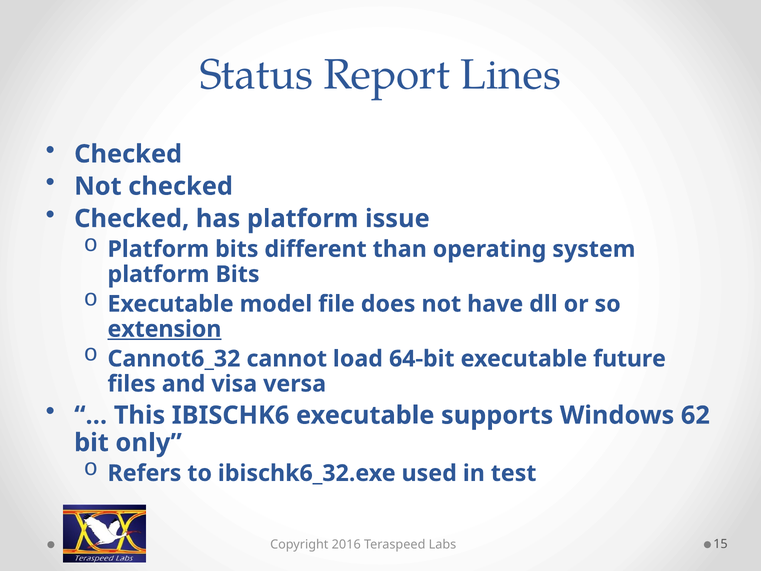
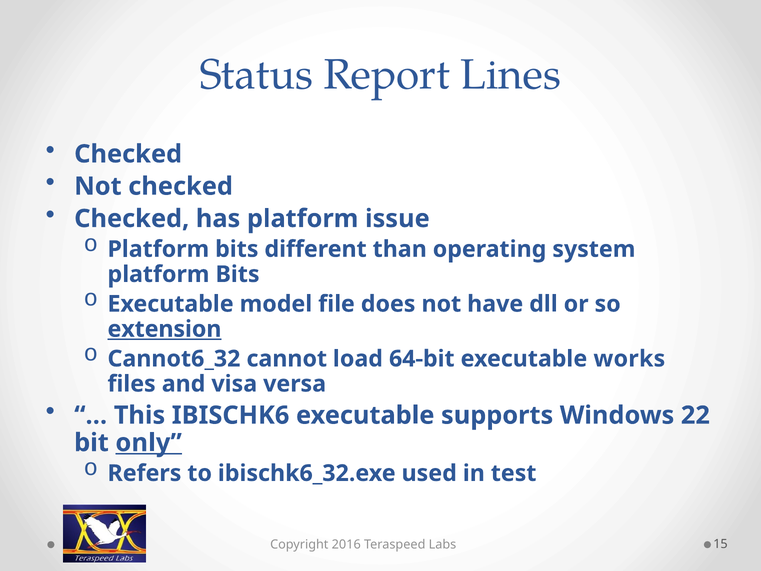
future: future -> works (629, 359)
62: 62 -> 22 (695, 415)
only underline: none -> present (149, 443)
